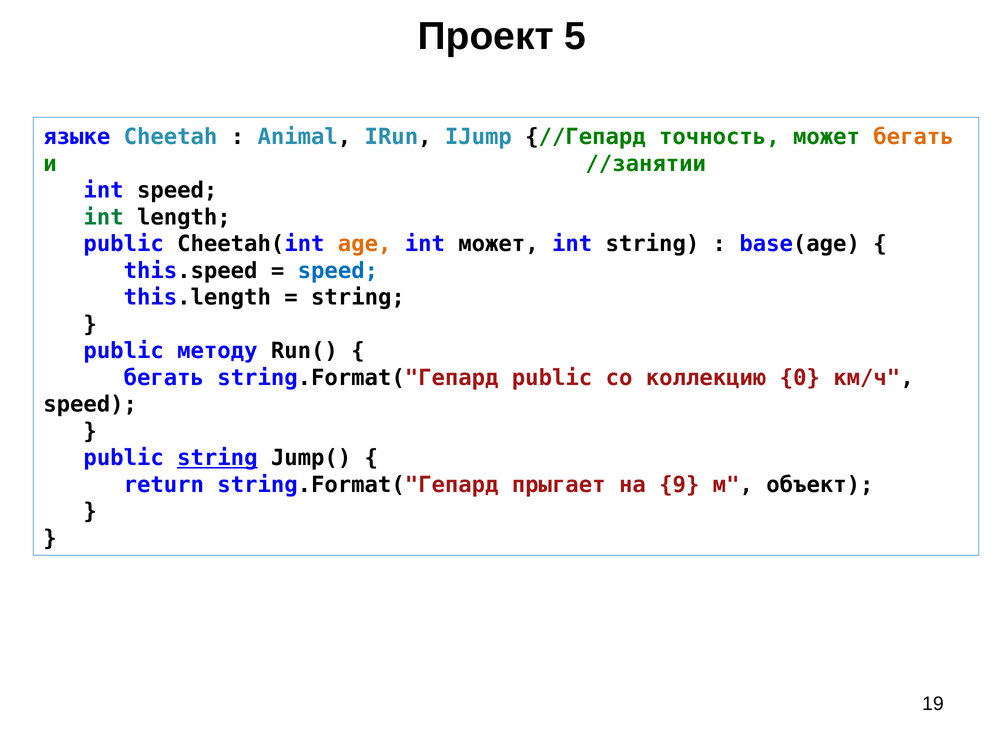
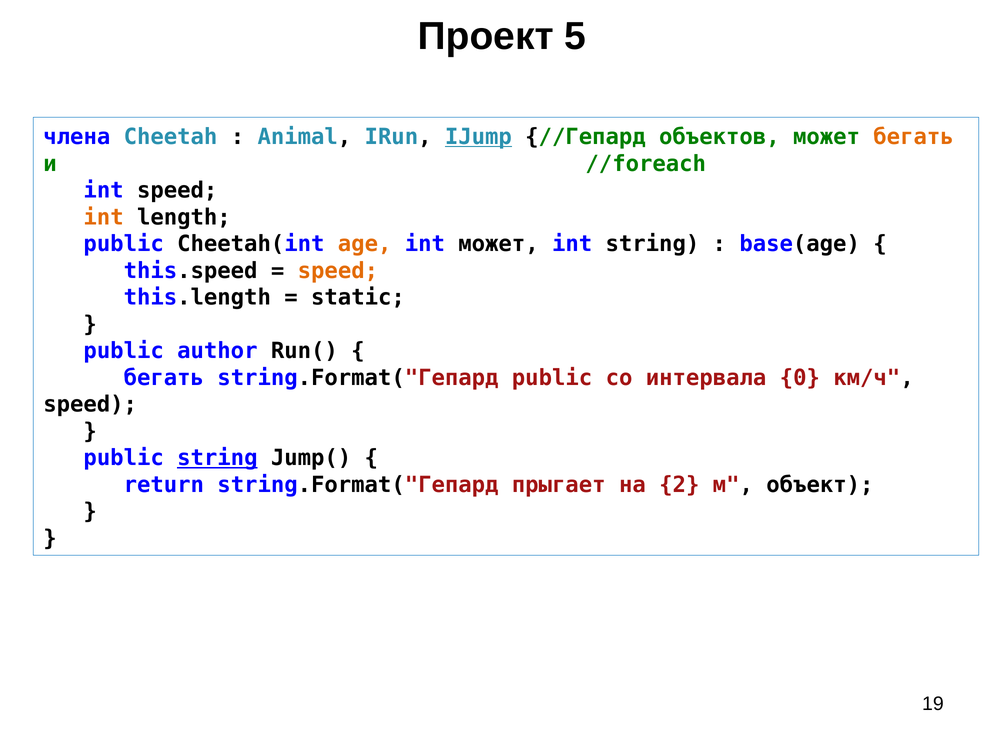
языке: языке -> члена (77, 137)
IJump underline: none -> present (478, 137)
точность: точность -> объектов (719, 137)
//занятии: //занятии -> //foreach (646, 164)
int colour: green -> orange (104, 217)
speed colour: blue -> orange (338, 271)
string: string -> static (358, 298)
методу: методу -> author (217, 351)
коллекцию: коллекцию -> интервала (706, 378)
9: 9 -> 2 (679, 485)
